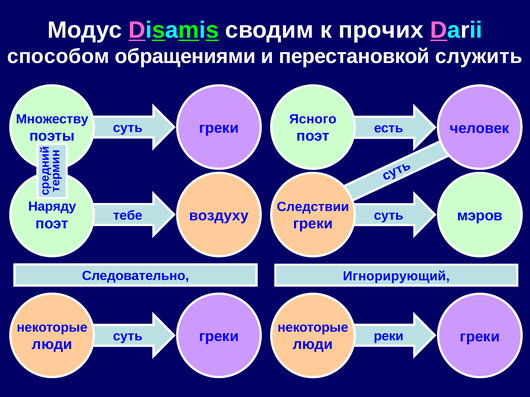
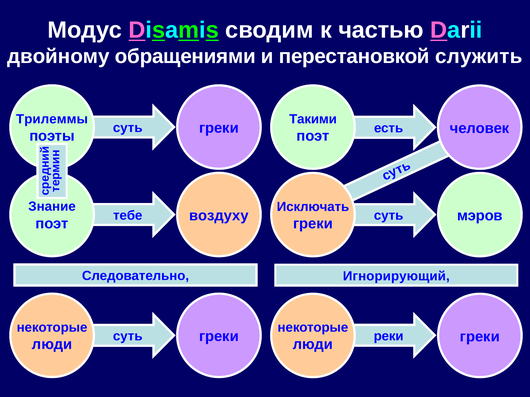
прочих: прочих -> частью (381, 30)
способом: способом -> двойному (58, 56)
Множеству: Множеству -> Трилеммы (52, 119)
Ясного: Ясного -> Такими (313, 119)
Наряду: Наряду -> Знание (52, 207)
Следствии: Следствии -> Исключать (313, 207)
